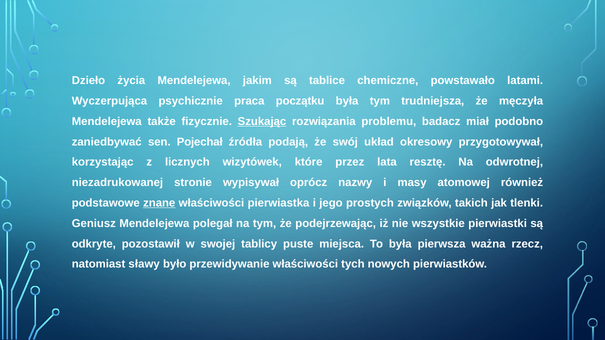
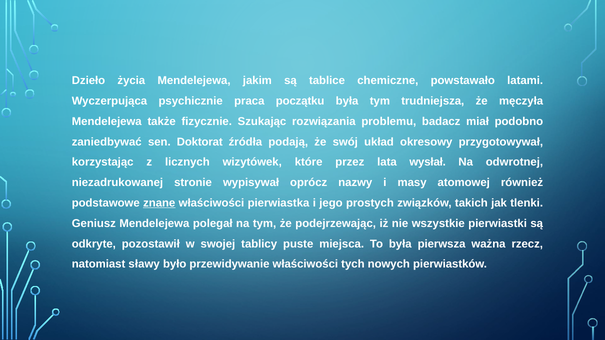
Szukając underline: present -> none (262, 122)
Pojechał: Pojechał -> Doktorat (200, 142)
resztę: resztę -> wysłał (428, 162)
